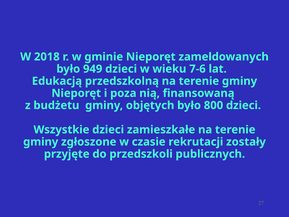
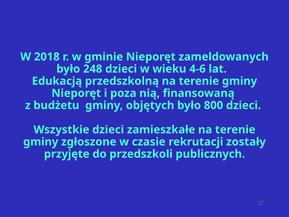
949: 949 -> 248 (93, 69)
7-6: 7-6 -> 4-6 (197, 69)
